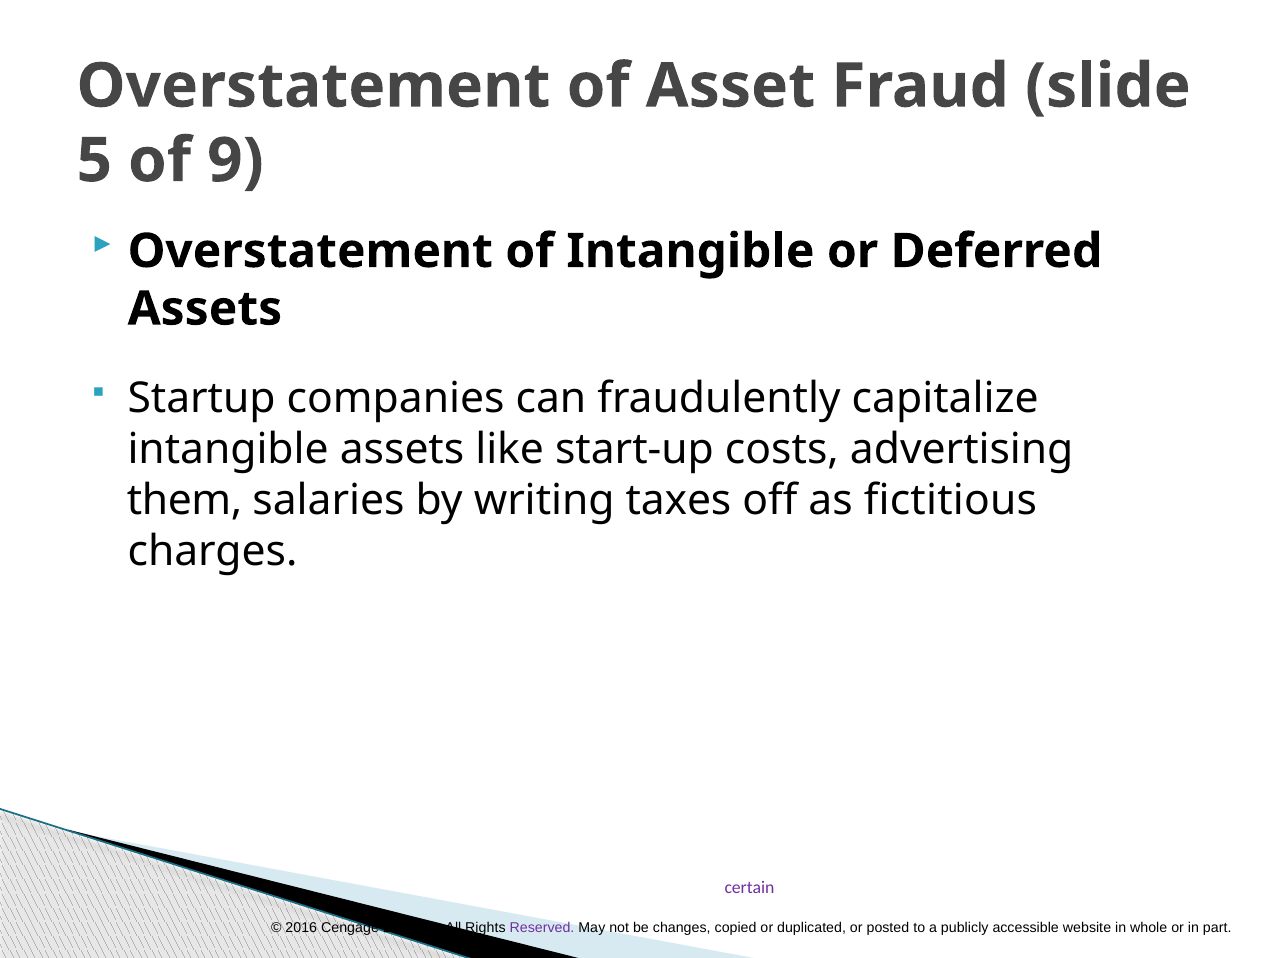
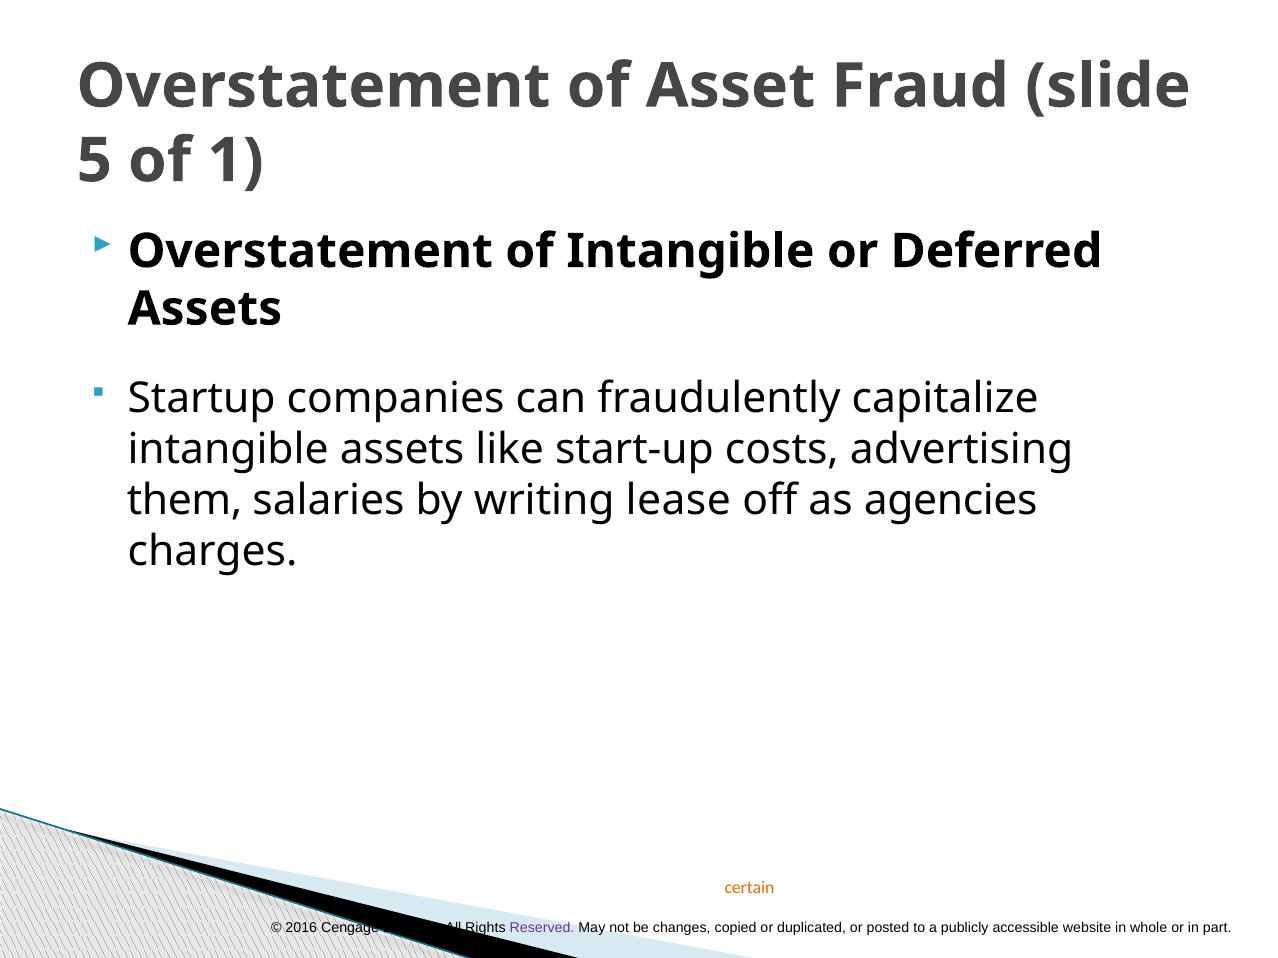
9: 9 -> 1 (235, 161)
taxes: taxes -> lease (678, 501)
fictitious: fictitious -> agencies (951, 501)
certain colour: purple -> orange (749, 888)
